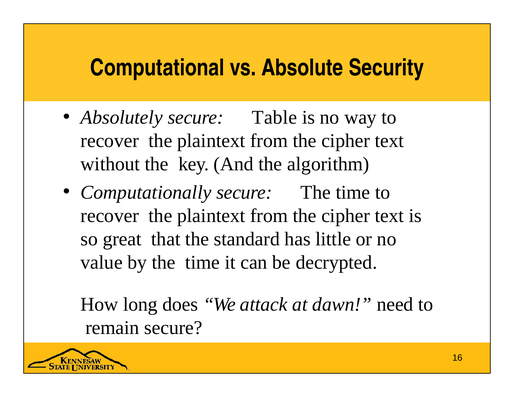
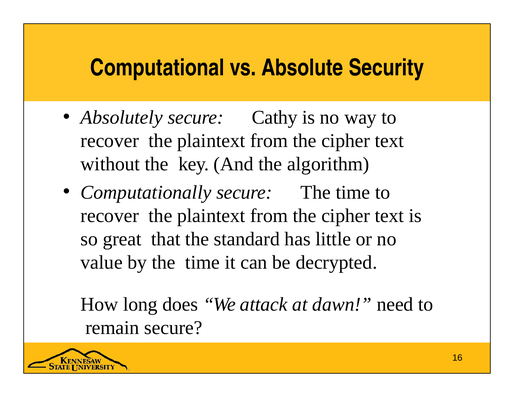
Table: Table -> Cathy (275, 118)
